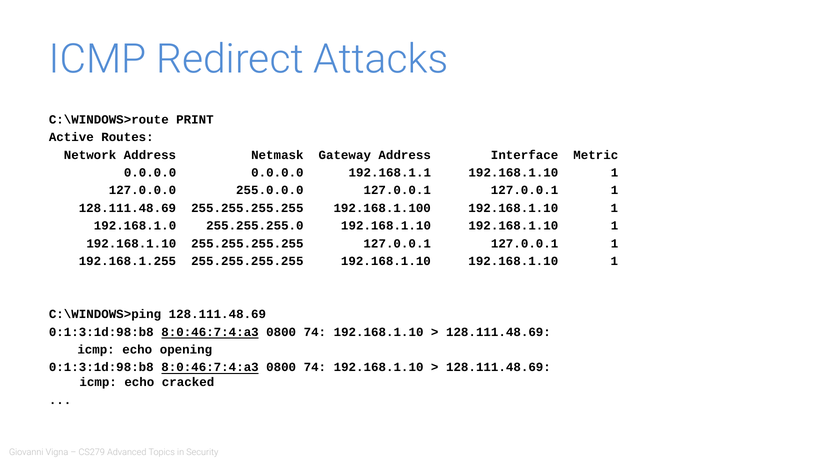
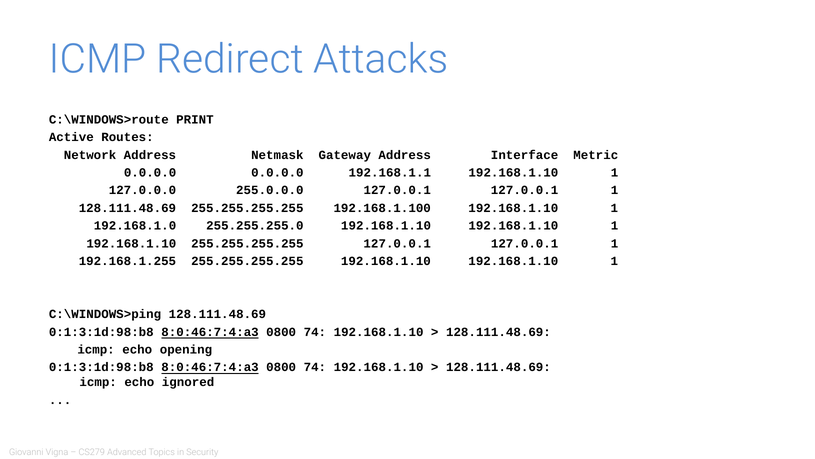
cracked: cracked -> ignored (188, 382)
